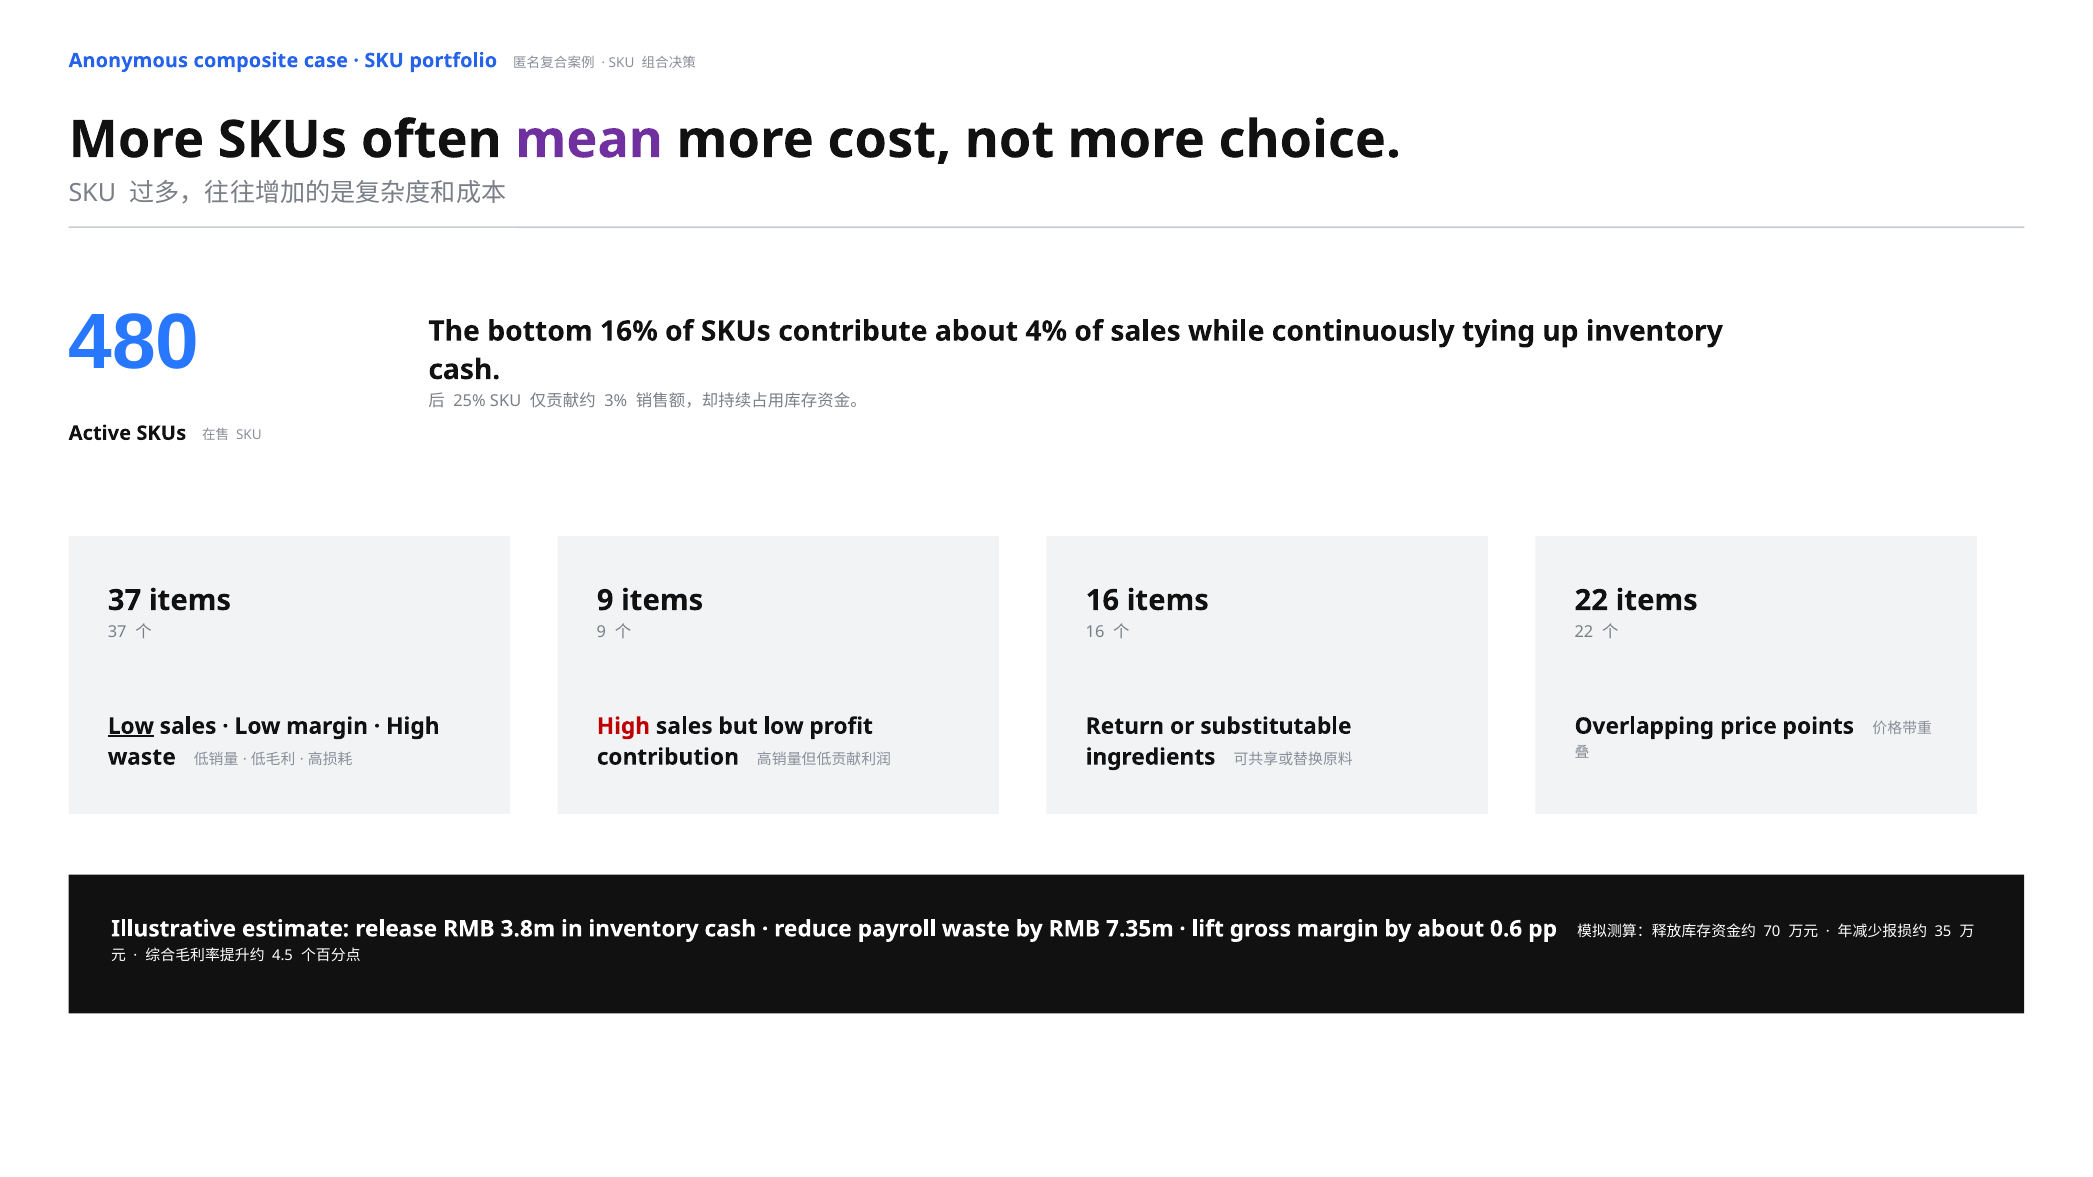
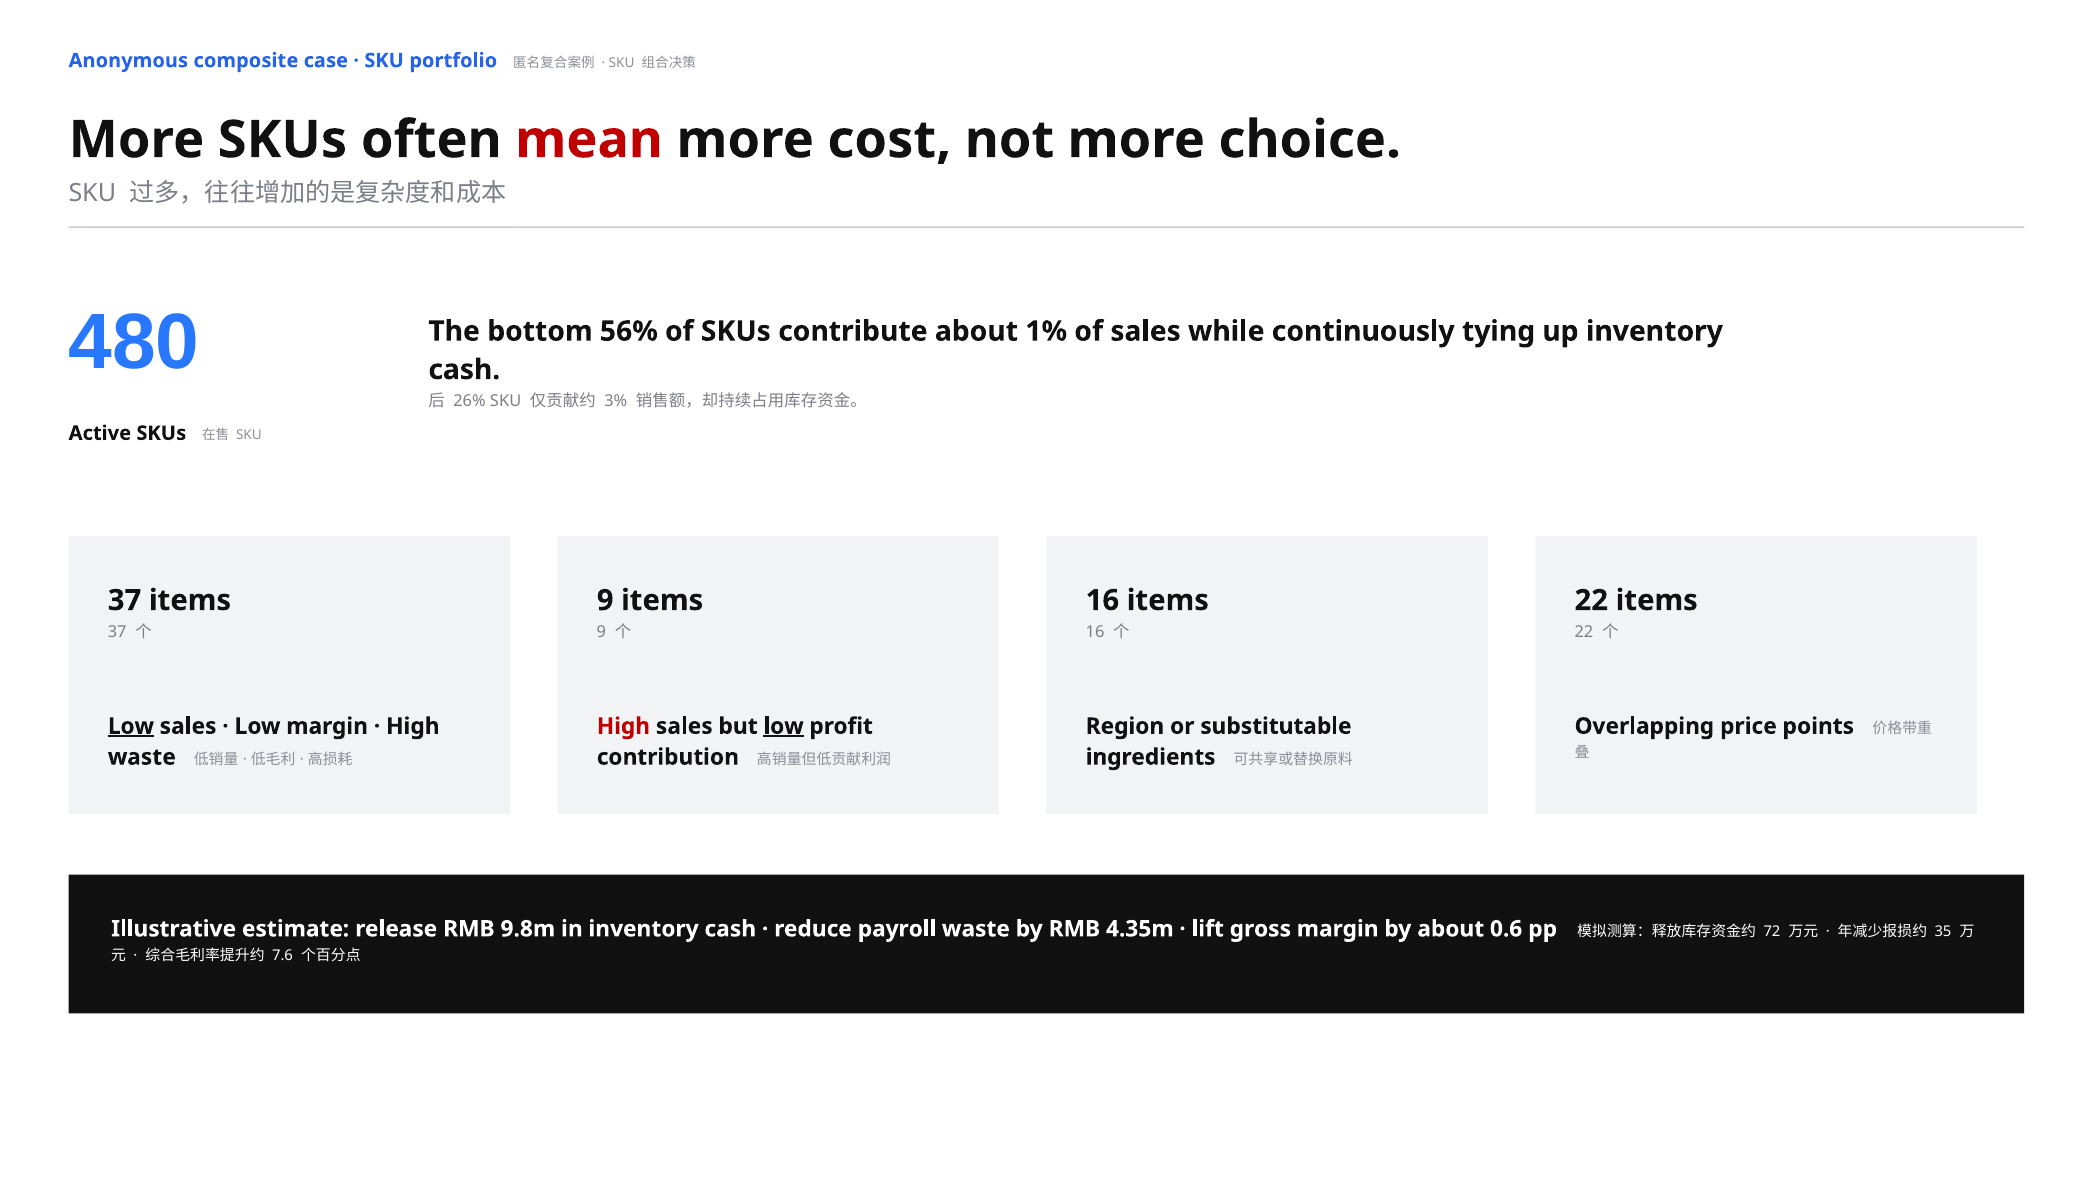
mean colour: purple -> red (589, 140)
16%: 16% -> 56% (629, 331)
4%: 4% -> 1% (1046, 331)
25%: 25% -> 26% (470, 401)
low underline: none -> present (784, 726)
Return: Return -> Region (1125, 726)
3.8m: 3.8m -> 9.8m (528, 929)
7.35m: 7.35m -> 4.35m (1140, 929)
70: 70 -> 72 (1772, 932)
4.5: 4.5 -> 7.6 (283, 956)
